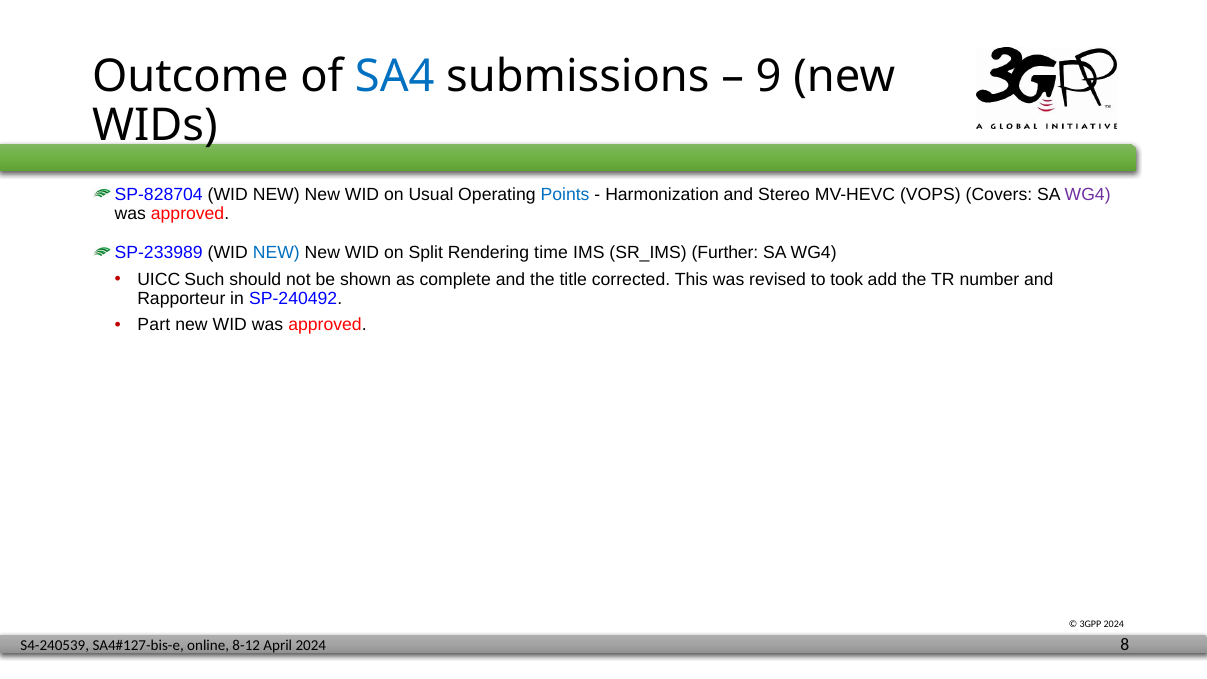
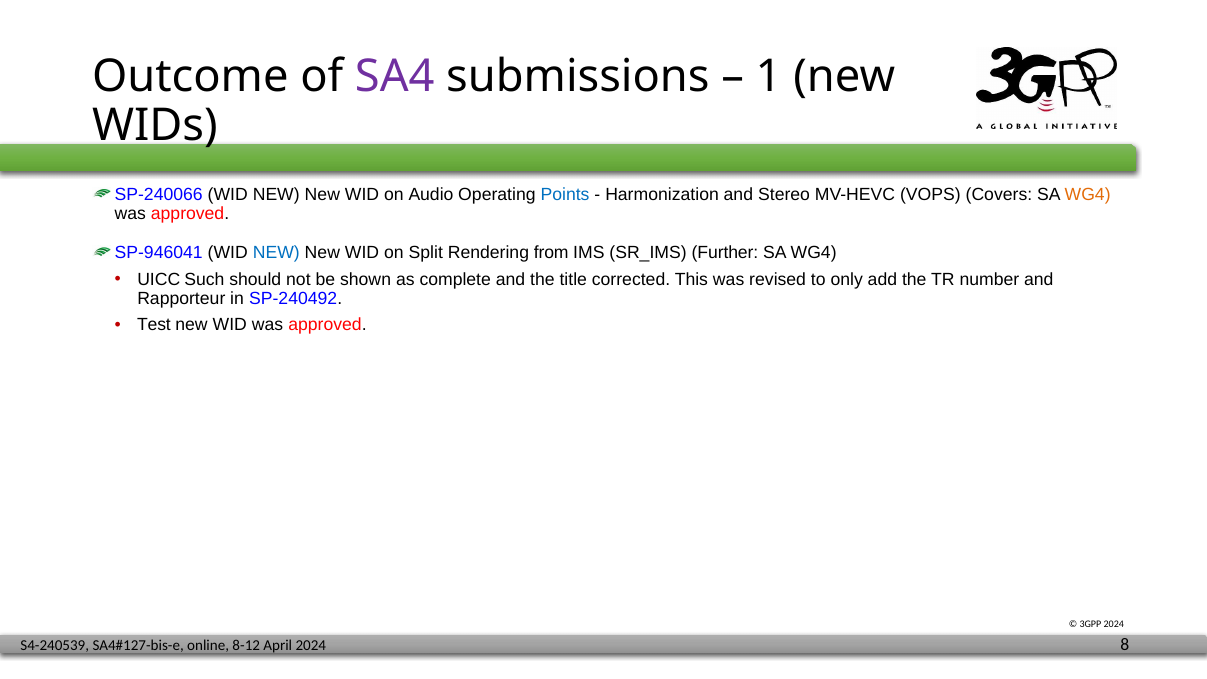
SA4 colour: blue -> purple (395, 77)
9: 9 -> 1 (769, 77)
SP-828704: SP-828704 -> SP-240066 (159, 195)
Usual: Usual -> Audio (431, 195)
WG4 colour: purple -> orange (1088, 195)
SP-233989: SP-233989 -> SP-946041 (159, 253)
time: time -> from (551, 253)
took: took -> only (847, 279)
Part: Part -> Test (154, 325)
